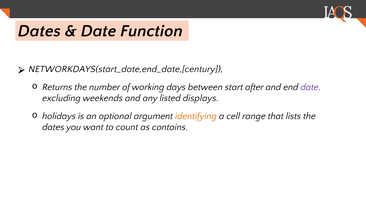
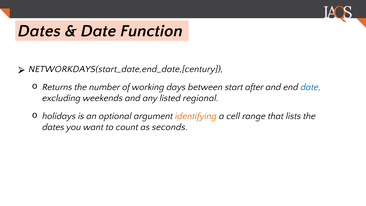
date colour: purple -> blue (311, 87)
displays: displays -> regional (201, 98)
contains: contains -> seconds (170, 127)
